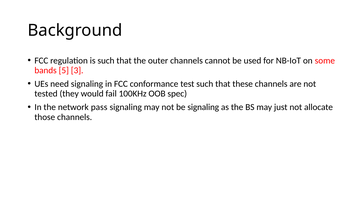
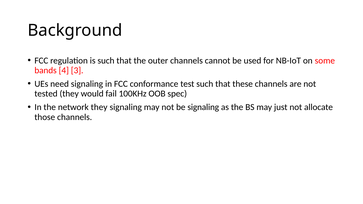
5: 5 -> 4 (64, 70)
network pass: pass -> they (99, 107)
